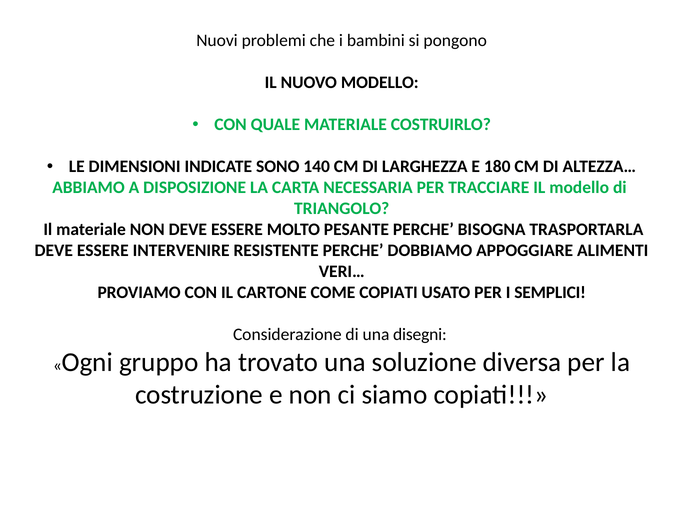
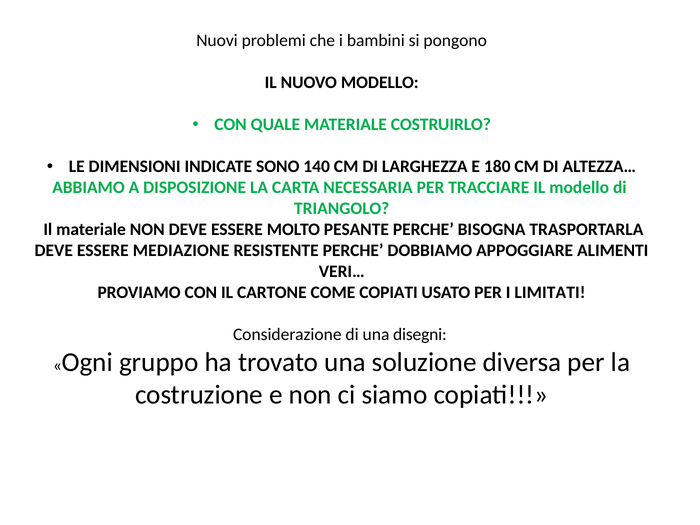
INTERVENIRE: INTERVENIRE -> MEDIAZIONE (181, 251)
SEMPLICI: SEMPLICI -> LIMITATI (550, 293)
